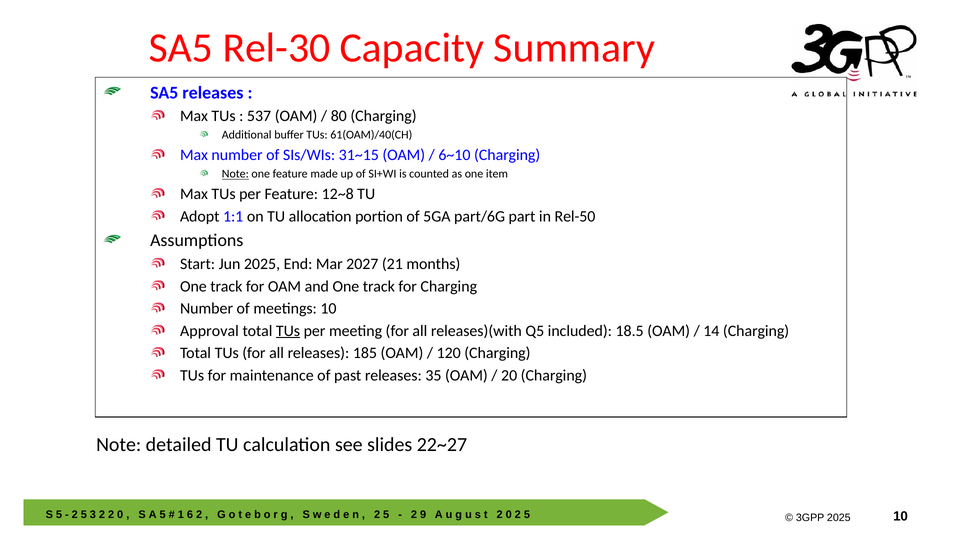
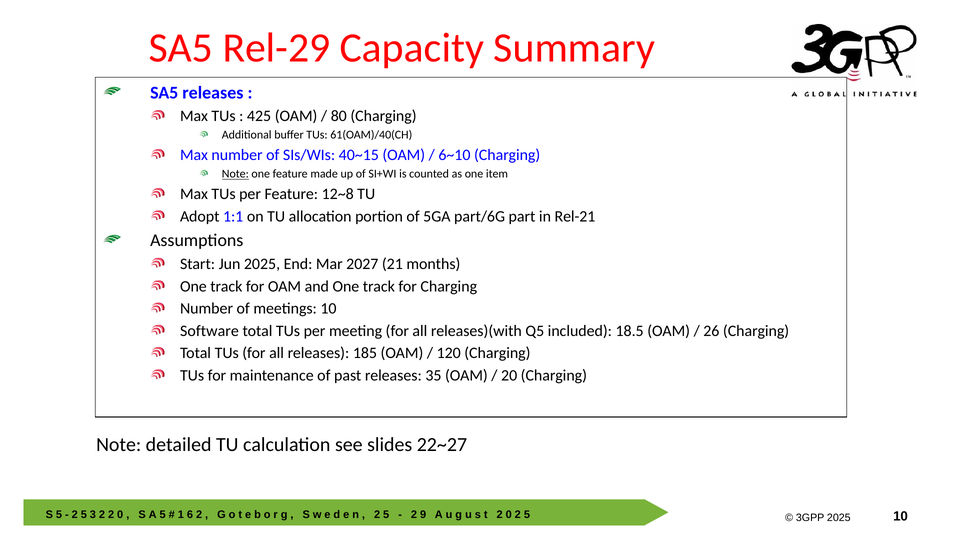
Rel-30: Rel-30 -> Rel-29 (276, 48)
537: 537 -> 425 (259, 116)
31~15: 31~15 -> 40~15 (359, 155)
Rel-50: Rel-50 -> Rel-21 (575, 216)
Approval: Approval -> Software (209, 331)
TUs underline: present -> none (288, 331)
14: 14 -> 26 (711, 331)
